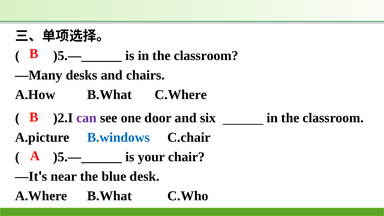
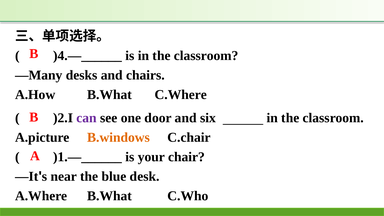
)5.—______: )5.—______ -> )4.—______ (88, 56)
B.windows colour: blue -> orange (119, 137)
)5.—______: )5.—______ -> )1.—______ (88, 157)
